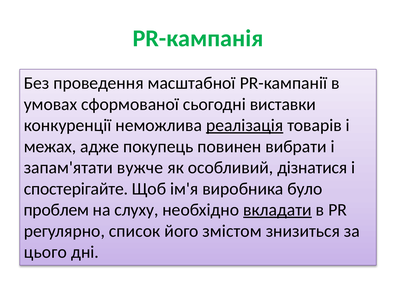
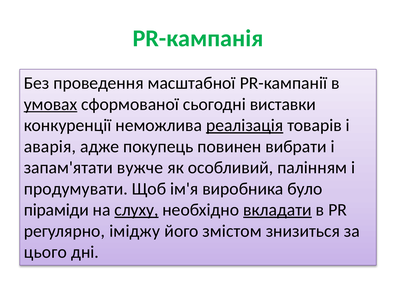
умовах underline: none -> present (51, 104)
межах: межах -> аварія (50, 146)
дізнатися: дізнатися -> палінням (312, 168)
спостерігайте: спостерігайте -> продумувати (76, 189)
проблем: проблем -> піраміди (56, 210)
слуху underline: none -> present (136, 210)
список: список -> іміджу (135, 231)
